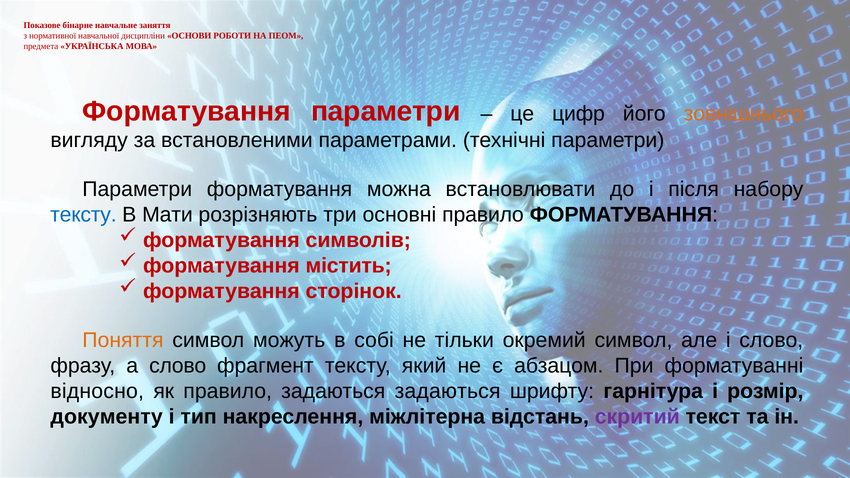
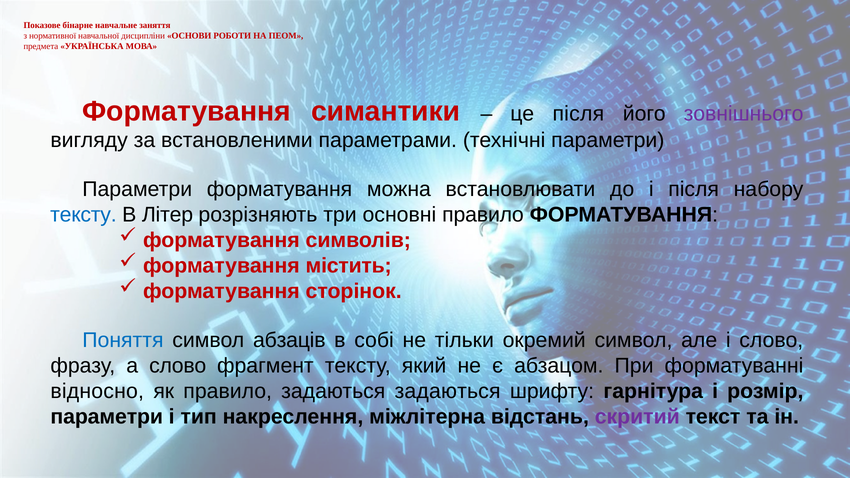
Форматування параметри: параметри -> симантики (386, 111)
це цифр: цифр -> після (578, 114)
зовнішнього colour: orange -> purple (744, 114)
Мати: Мати -> Літер (167, 215)
Поняття colour: orange -> blue (123, 340)
можуть: можуть -> абзаців (289, 340)
документу: документу -> параметри (107, 417)
